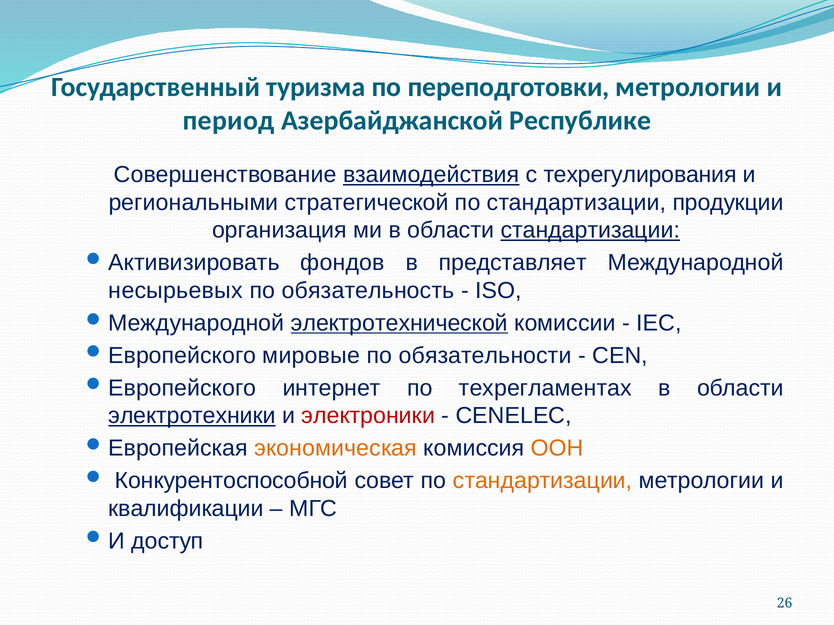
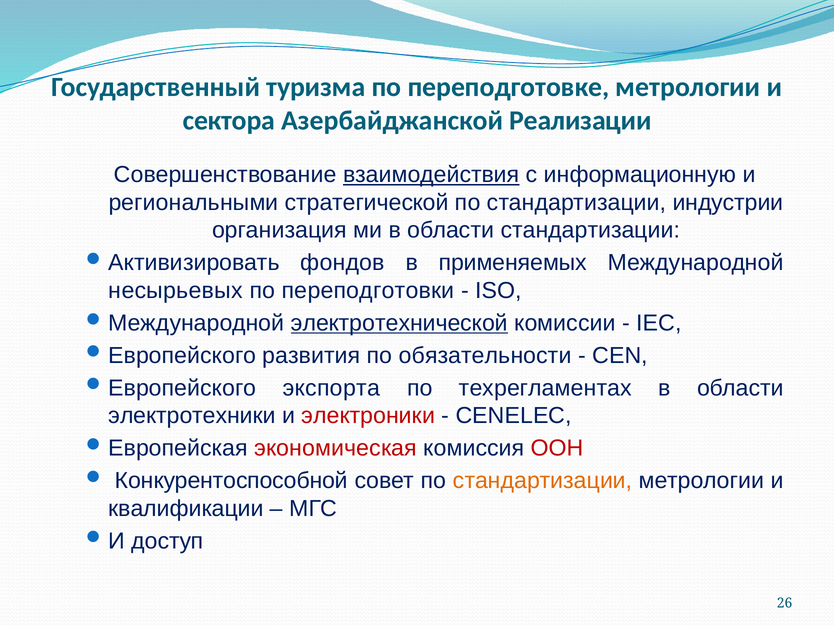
переподготовки: переподготовки -> переподготовке (508, 87)
период: период -> сектора (229, 121)
Республике: Республике -> Реализации (580, 121)
техрегулирования: техрегулирования -> информационную (640, 175)
продукции: продукции -> индустрии (728, 203)
стандартизации underline: present -> none (590, 230)
представляет: представляет -> применяемых (513, 263)
обязательность: обязательность -> переподготовки (368, 291)
мировые: мировые -> развития (311, 356)
интернет: интернет -> экспорта (331, 388)
электротехники underline: present -> none (192, 416)
экономическая colour: orange -> red (336, 449)
ООН colour: orange -> red (557, 449)
